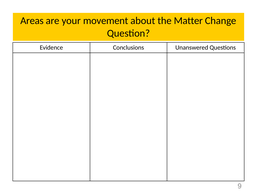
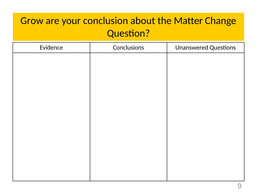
Areas: Areas -> Grow (32, 21)
movement: movement -> conclusion (106, 21)
